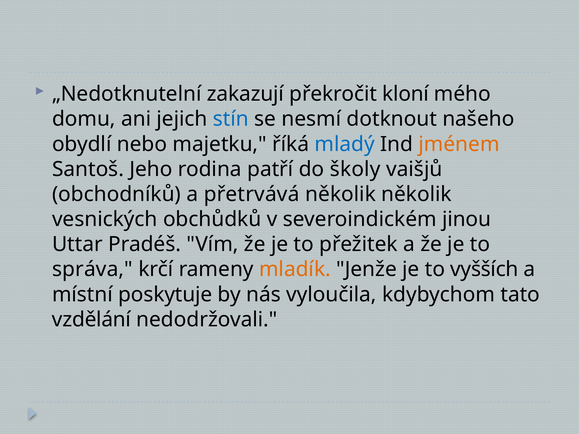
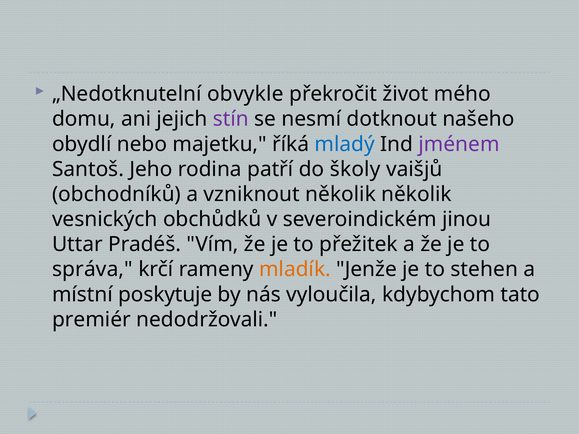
zakazují: zakazují -> obvykle (245, 94)
kloní: kloní -> život (406, 94)
stín colour: blue -> purple (231, 119)
jménem colour: orange -> purple (459, 144)
přetrvává: přetrvává -> vzniknout (252, 194)
vyšších: vyšších -> stehen (484, 270)
vzdělání: vzdělání -> premiér (91, 320)
